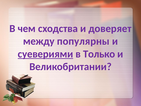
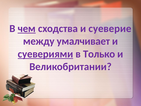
чем underline: none -> present (27, 28)
доверяет: доверяет -> суеверие (110, 28)
популярны: популярны -> умалчивает (83, 41)
